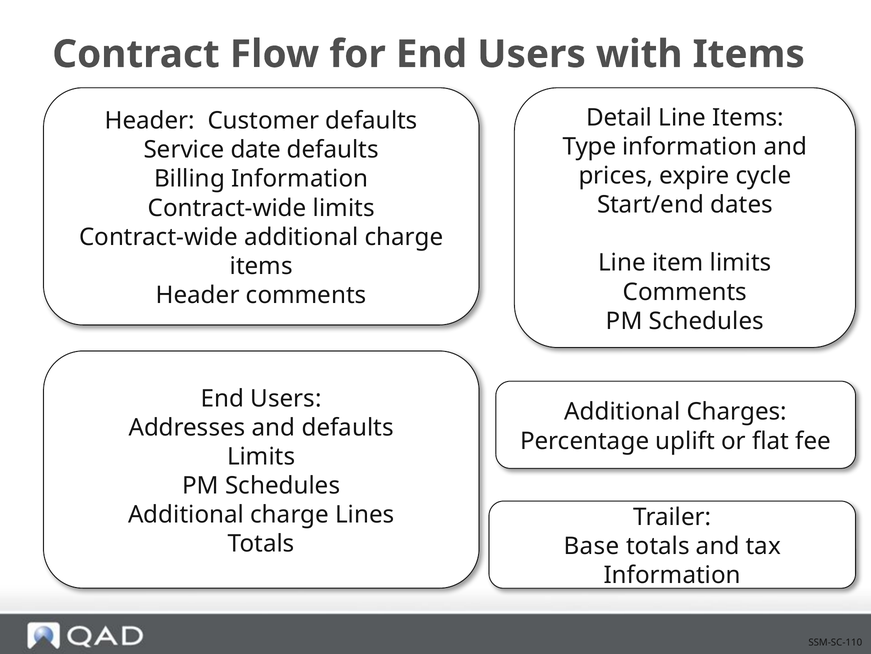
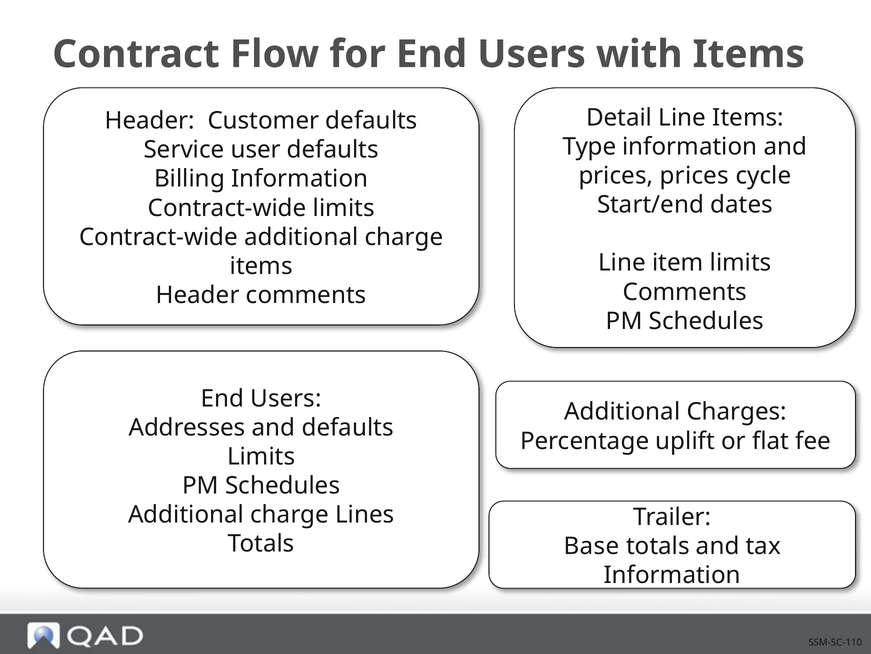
date: date -> user (256, 150)
prices expire: expire -> prices (694, 176)
